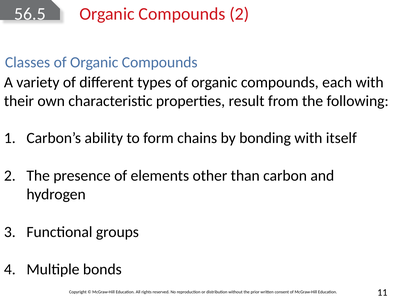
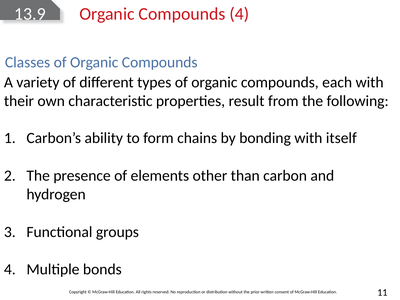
56.5: 56.5 -> 13.9 (30, 14)
Compounds 2: 2 -> 4 (239, 14)
